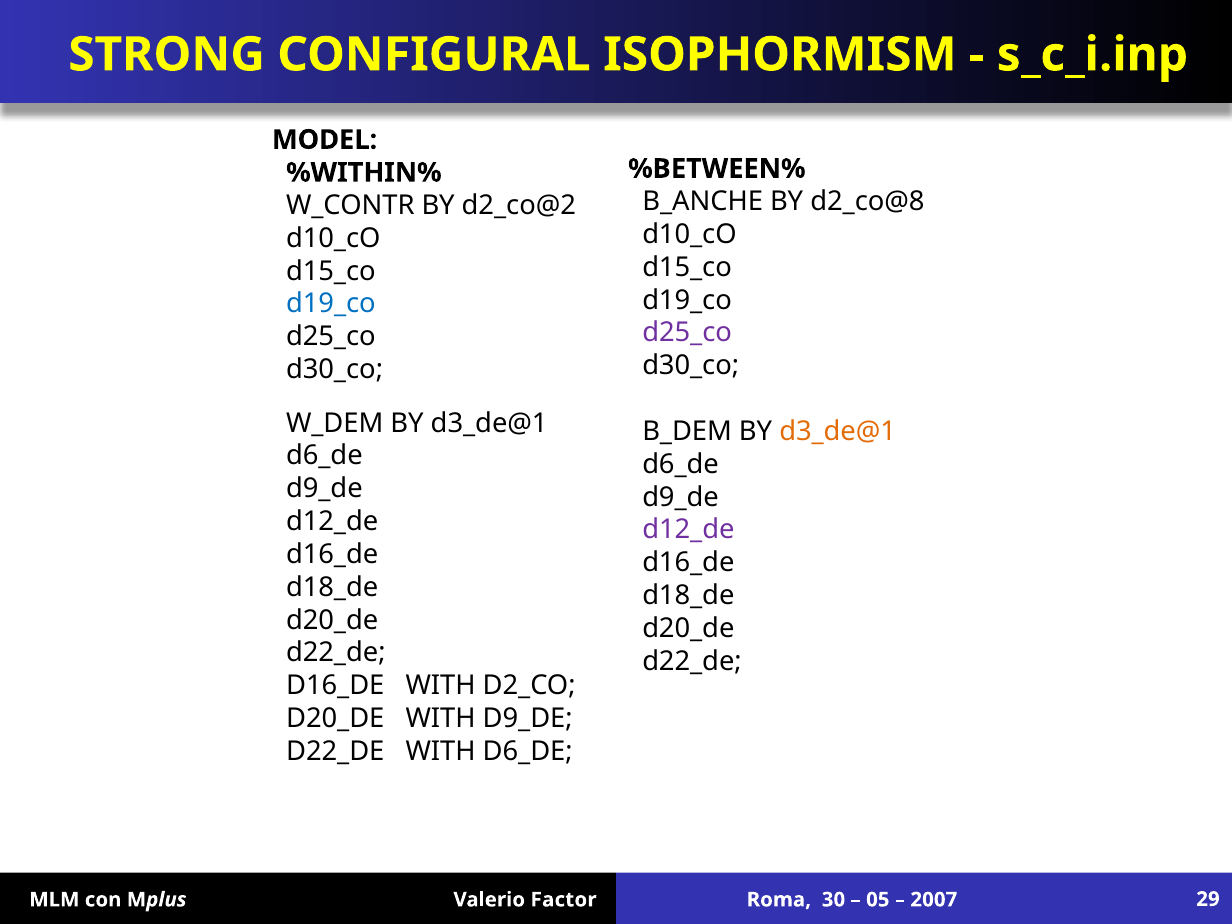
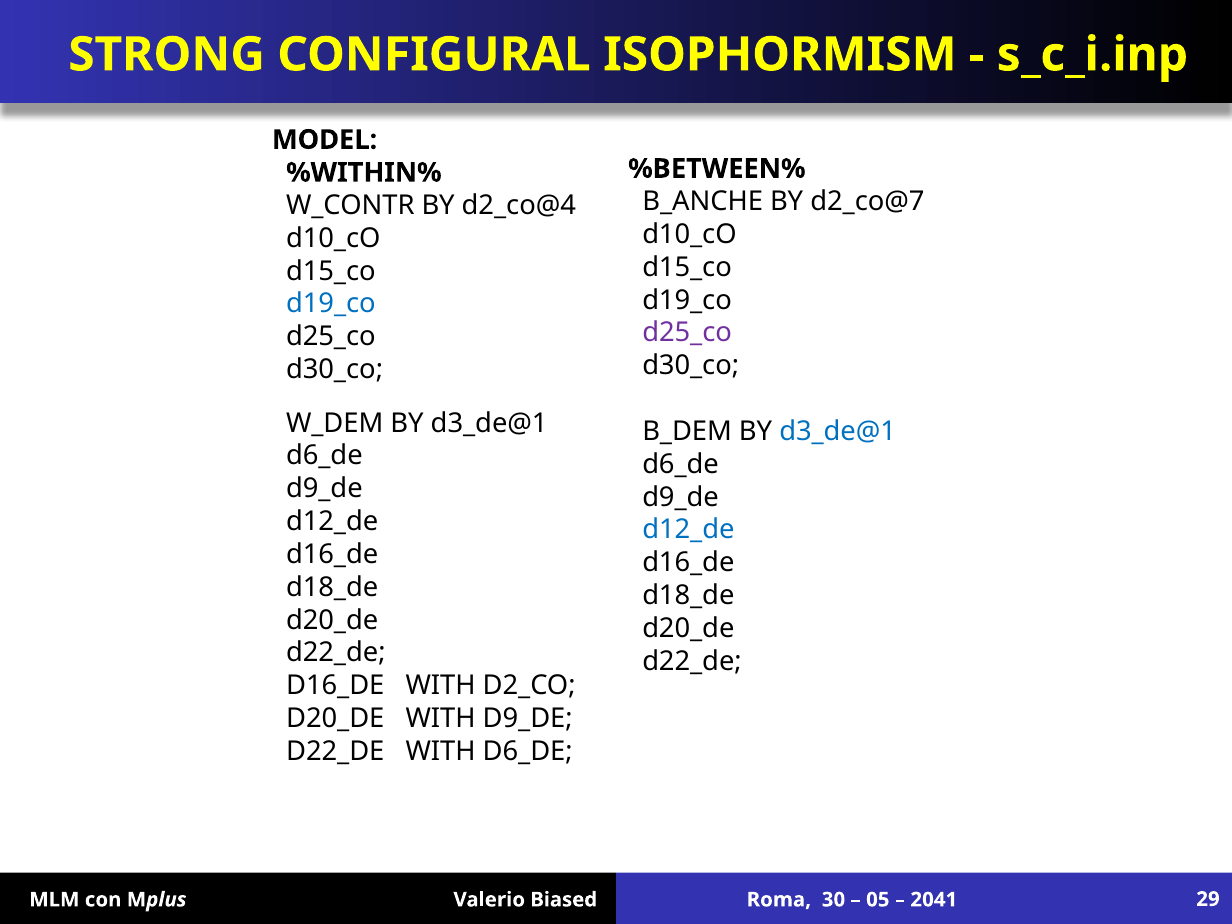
d2_co@8: d2_co@8 -> d2_co@7 (867, 202)
d2_co@2: d2_co@2 -> d2_co@4 (519, 205)
d3_de@1 colour: orange -> blue (838, 431)
d12_de colour: purple -> blue (688, 530)
Factor: Factor -> Biased (564, 900)
2007: 2007 -> 2041 (934, 900)
